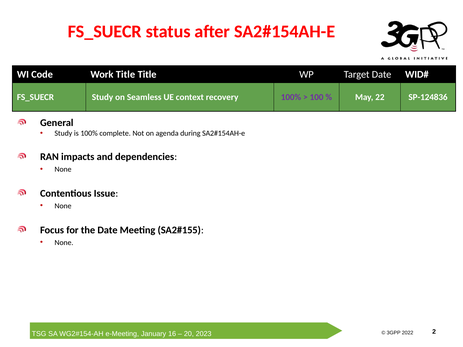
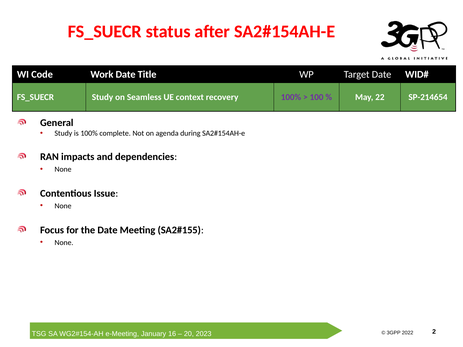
Work Title: Title -> Date (126, 74)
SP-124836: SP-124836 -> SP-214654 (428, 97)
